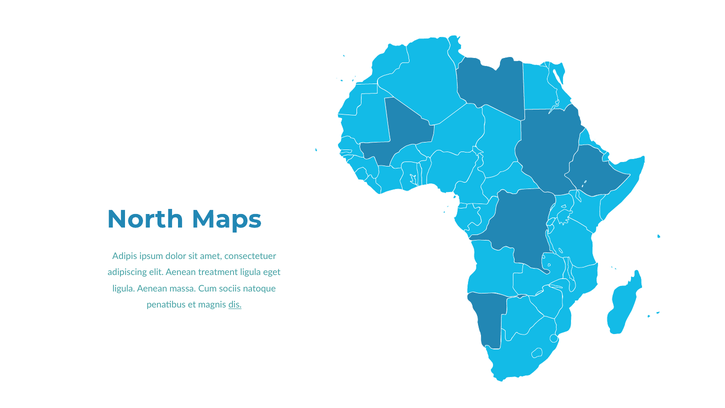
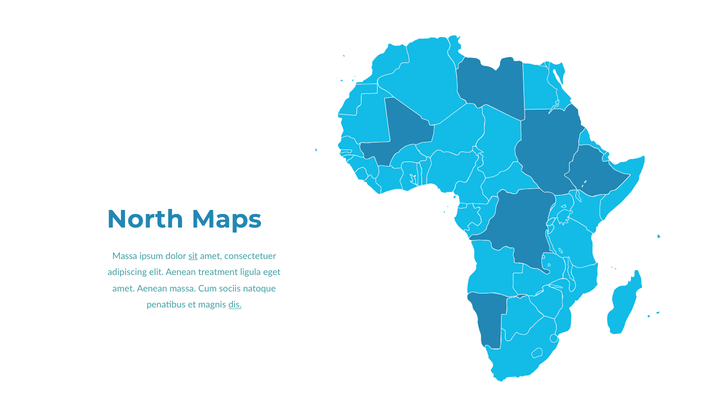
Adipis: Adipis -> Massa (125, 256)
sit underline: none -> present (193, 256)
ligula: ligula -> amet (124, 289)
